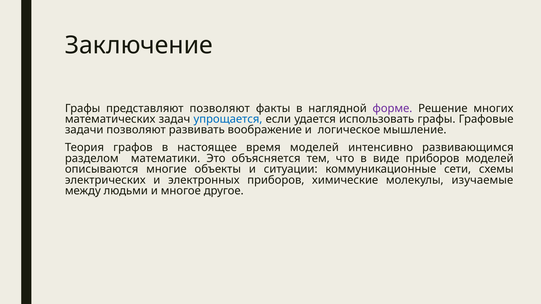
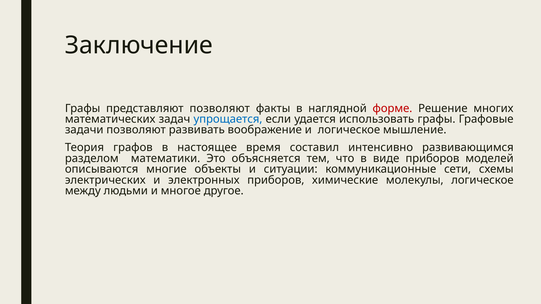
форме colour: purple -> red (392, 108)
время моделей: моделей -> составил (314, 148)
молекулы изучаемые: изучаемые -> логическое (482, 180)
